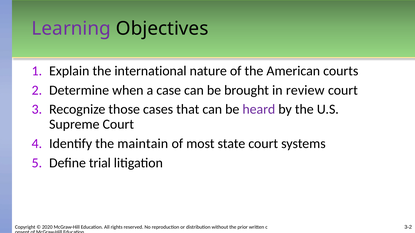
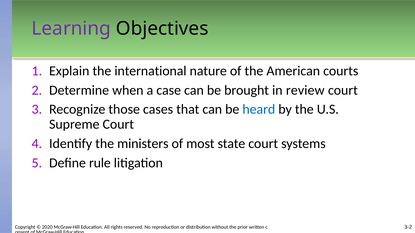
heard colour: purple -> blue (259, 110)
maintain: maintain -> ministers (143, 144)
trial: trial -> rule (100, 163)
